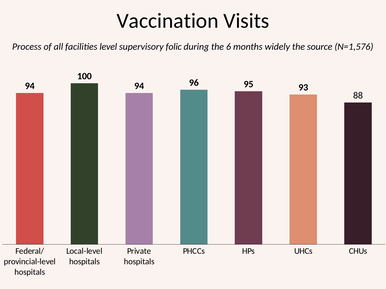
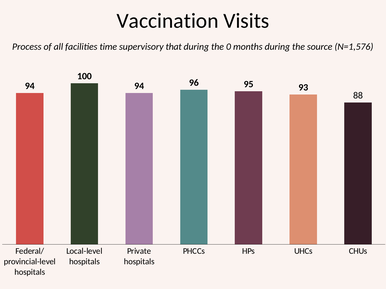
level: level -> time (108, 47)
folic: folic -> that (174, 47)
6: 6 -> 0 (229, 47)
months widely: widely -> during (277, 47)
